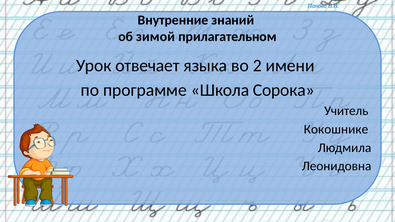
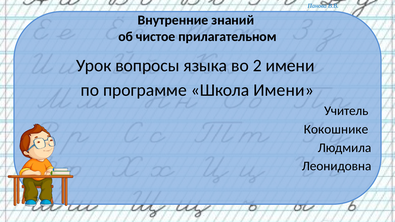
зимой: зимой -> чистое (156, 37)
отвечает: отвечает -> вопросы (147, 66)
Школа Сорока: Сорока -> Имени (284, 90)
